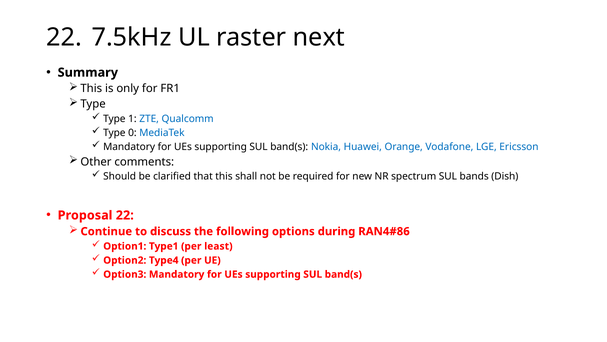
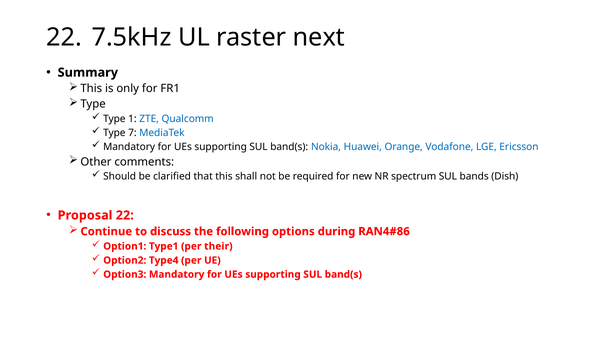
0: 0 -> 7 (132, 133)
least: least -> their (218, 246)
